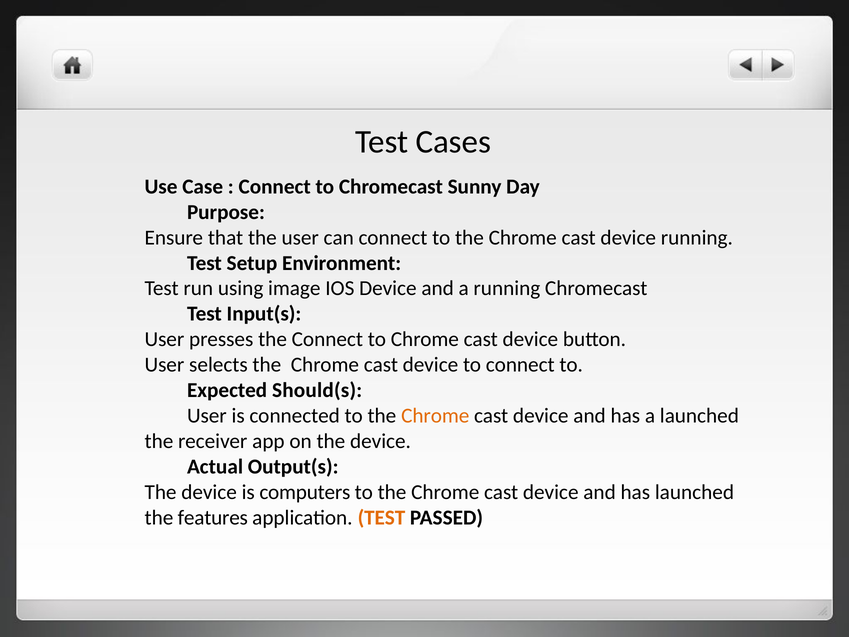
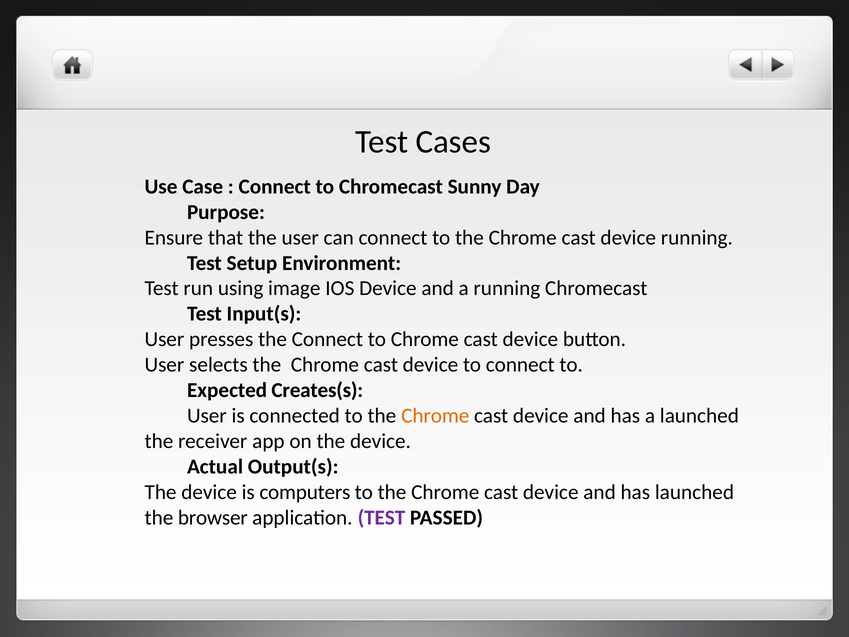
Should(s: Should(s -> Creates(s (317, 390)
features: features -> browser (213, 518)
TEST colour: orange -> purple (381, 518)
